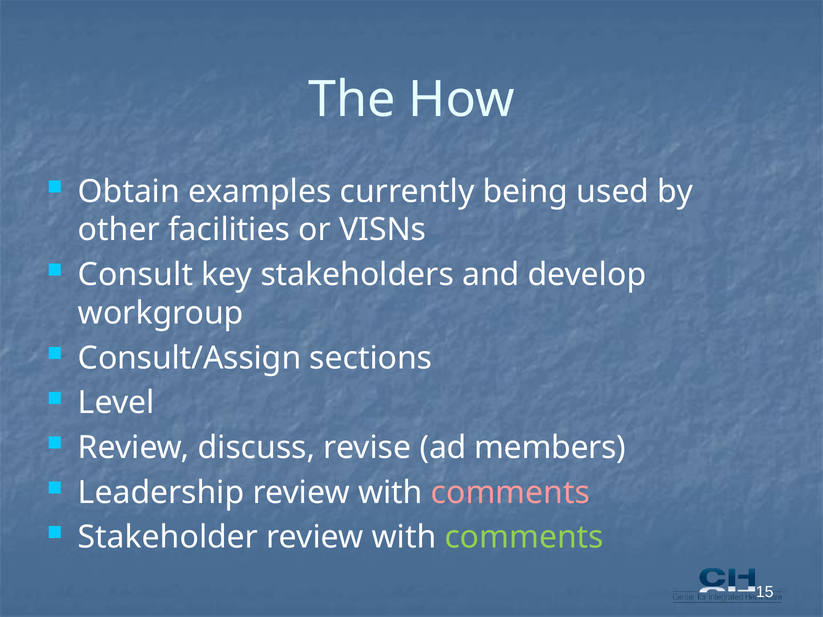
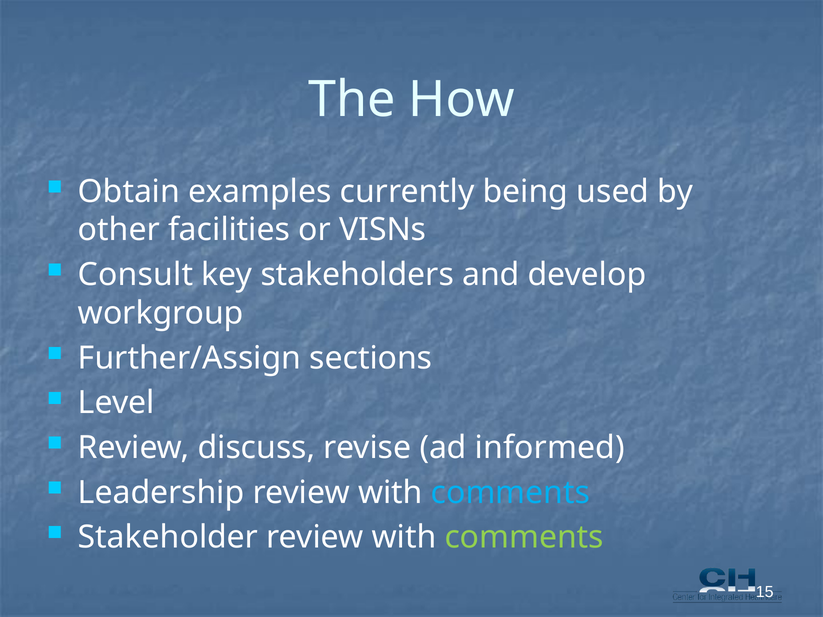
Consult/Assign: Consult/Assign -> Further/Assign (190, 358)
members: members -> informed (550, 448)
comments colour: pink -> light blue (510, 493)
